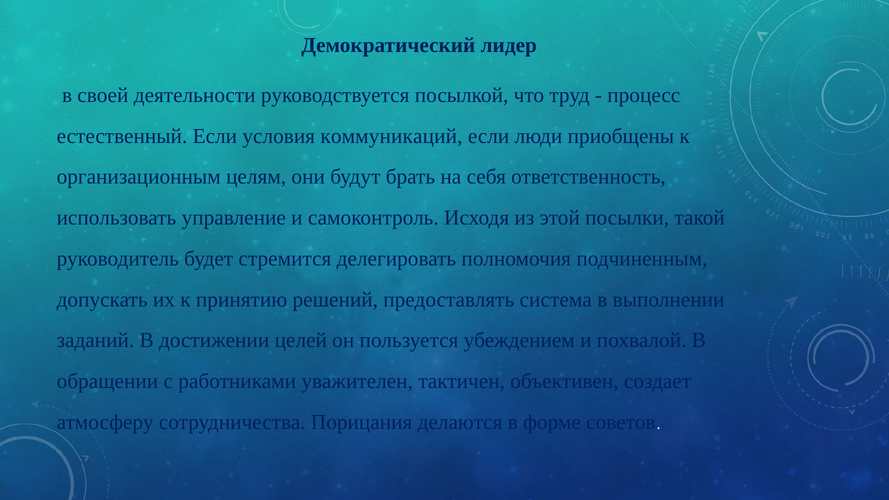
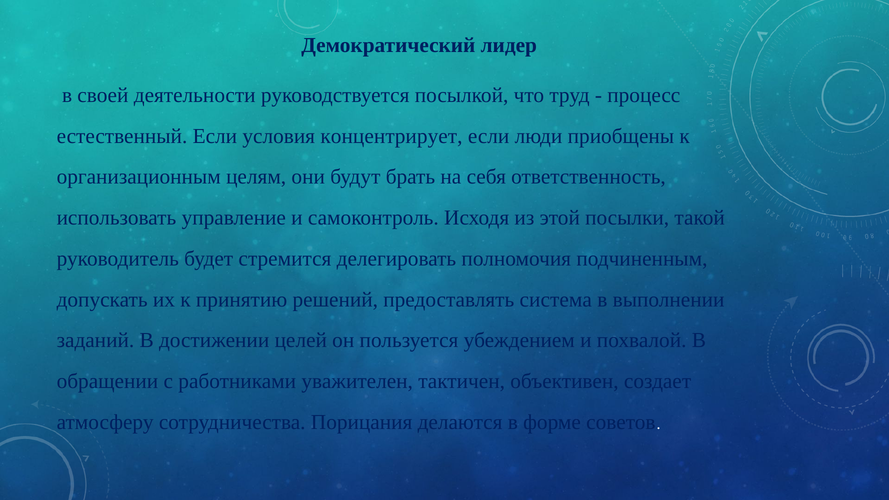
коммуникаций: коммуникаций -> концентрирует (391, 136)
